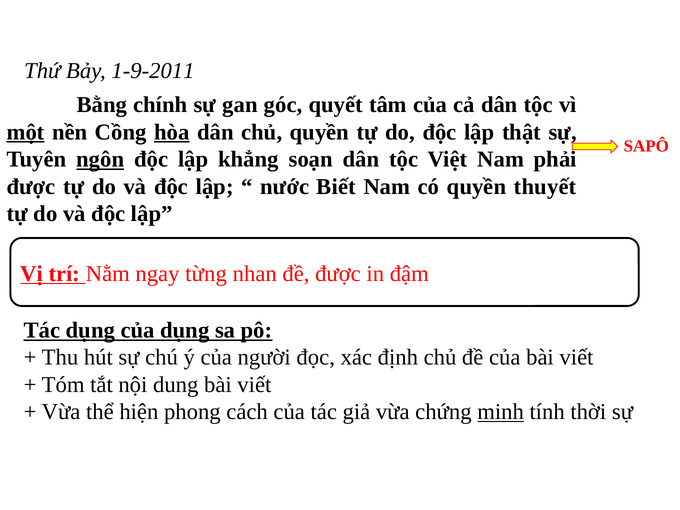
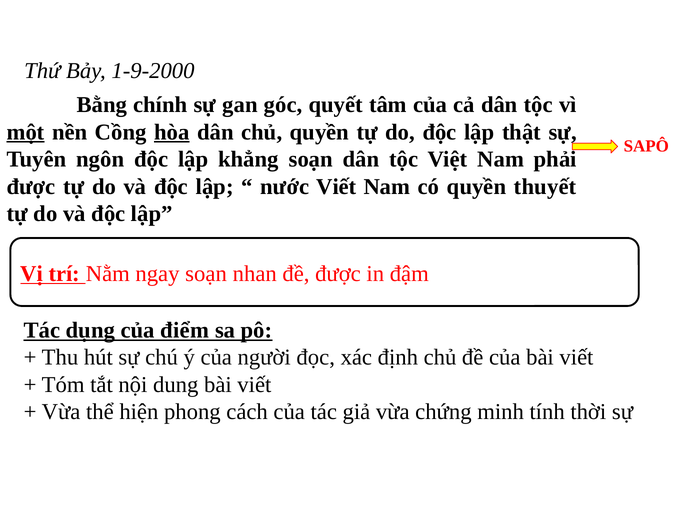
1-9-2011: 1-9-2011 -> 1-9-2000 (153, 71)
ngôn underline: present -> none (100, 159)
nước Biết: Biết -> Viết (336, 187)
ngay từng: từng -> soạn (206, 274)
của dụng: dụng -> điểm (185, 330)
minh underline: present -> none (501, 412)
